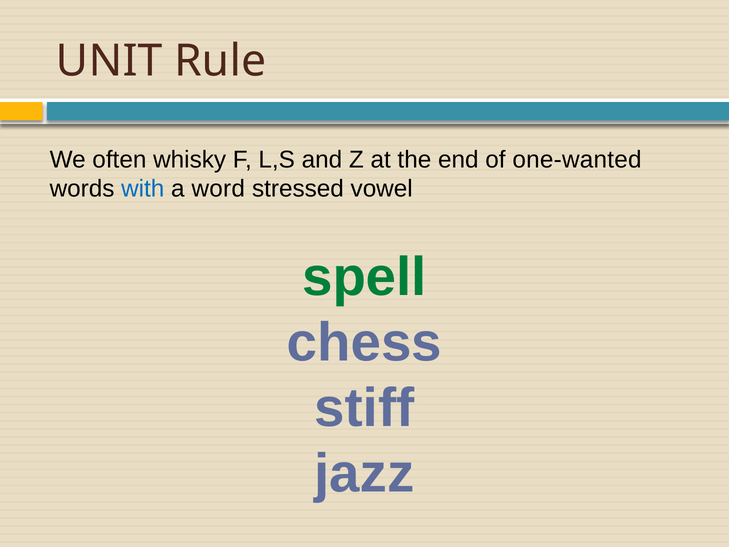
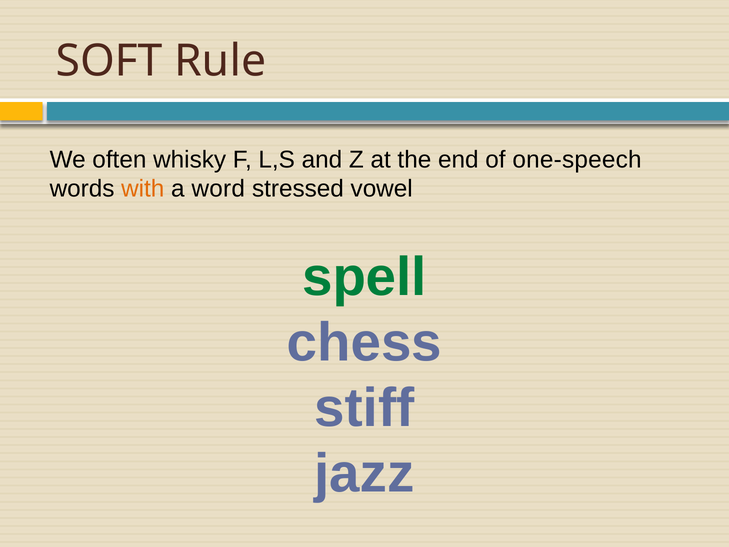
UNIT: UNIT -> SOFT (109, 61)
one-wanted: one-wanted -> one-speech (577, 160)
with colour: blue -> orange (143, 189)
